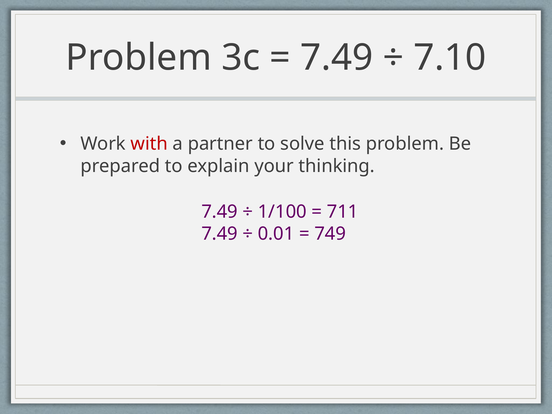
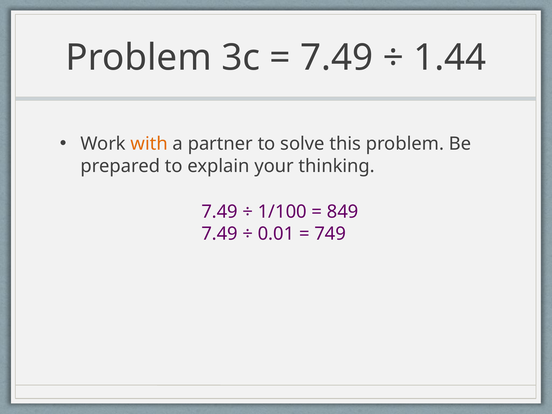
7.10: 7.10 -> 1.44 (450, 58)
with colour: red -> orange (149, 144)
711: 711 -> 849 (343, 212)
